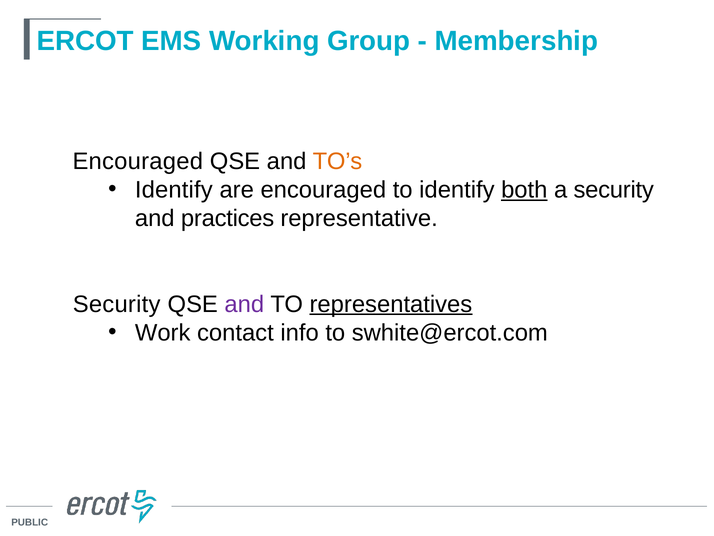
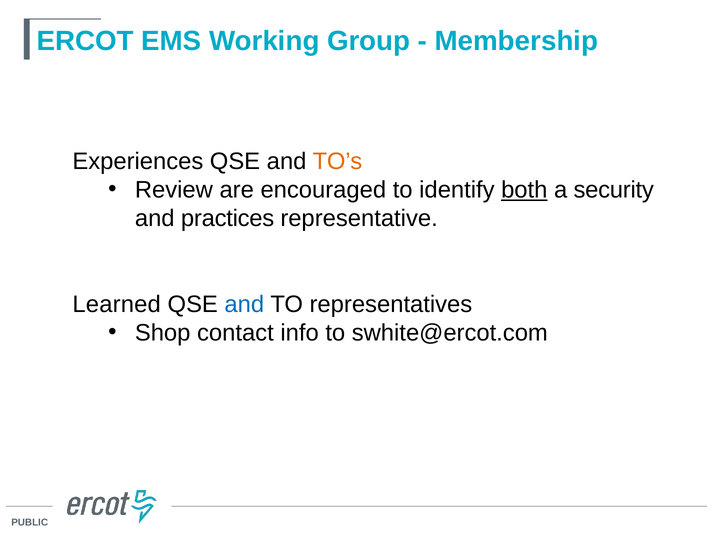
Encouraged: Encouraged -> Experiences (138, 161)
Identify: Identify -> Review (174, 190)
Security: Security -> Learned (117, 304)
and colour: purple -> blue (244, 304)
representatives underline: present -> none (391, 304)
Work: Work -> Shop (163, 332)
